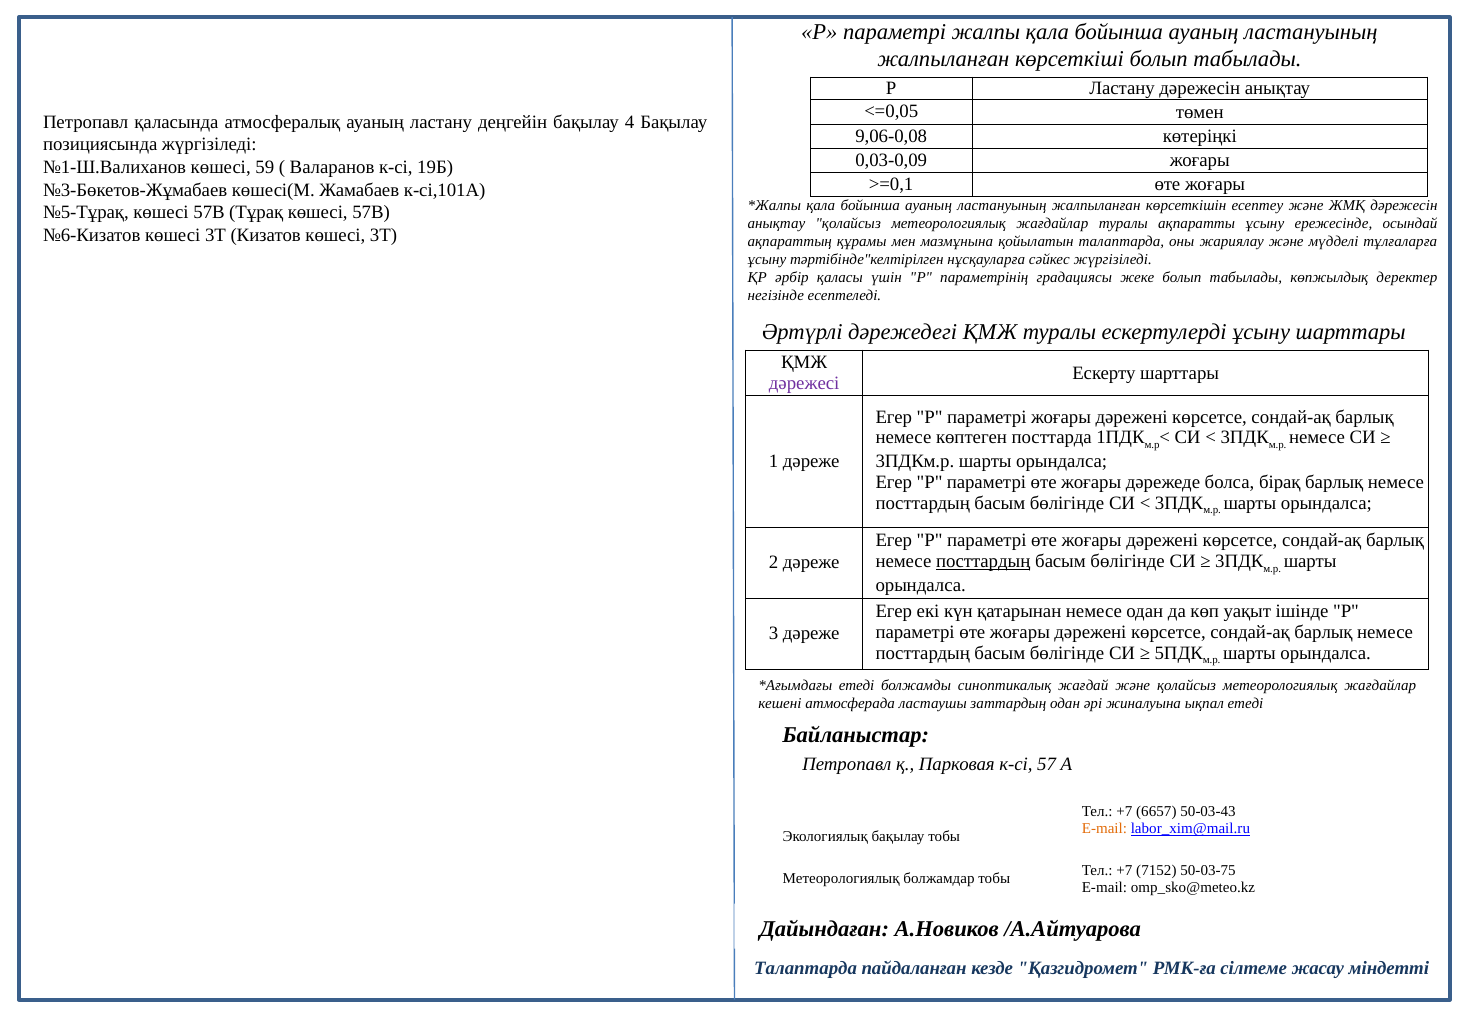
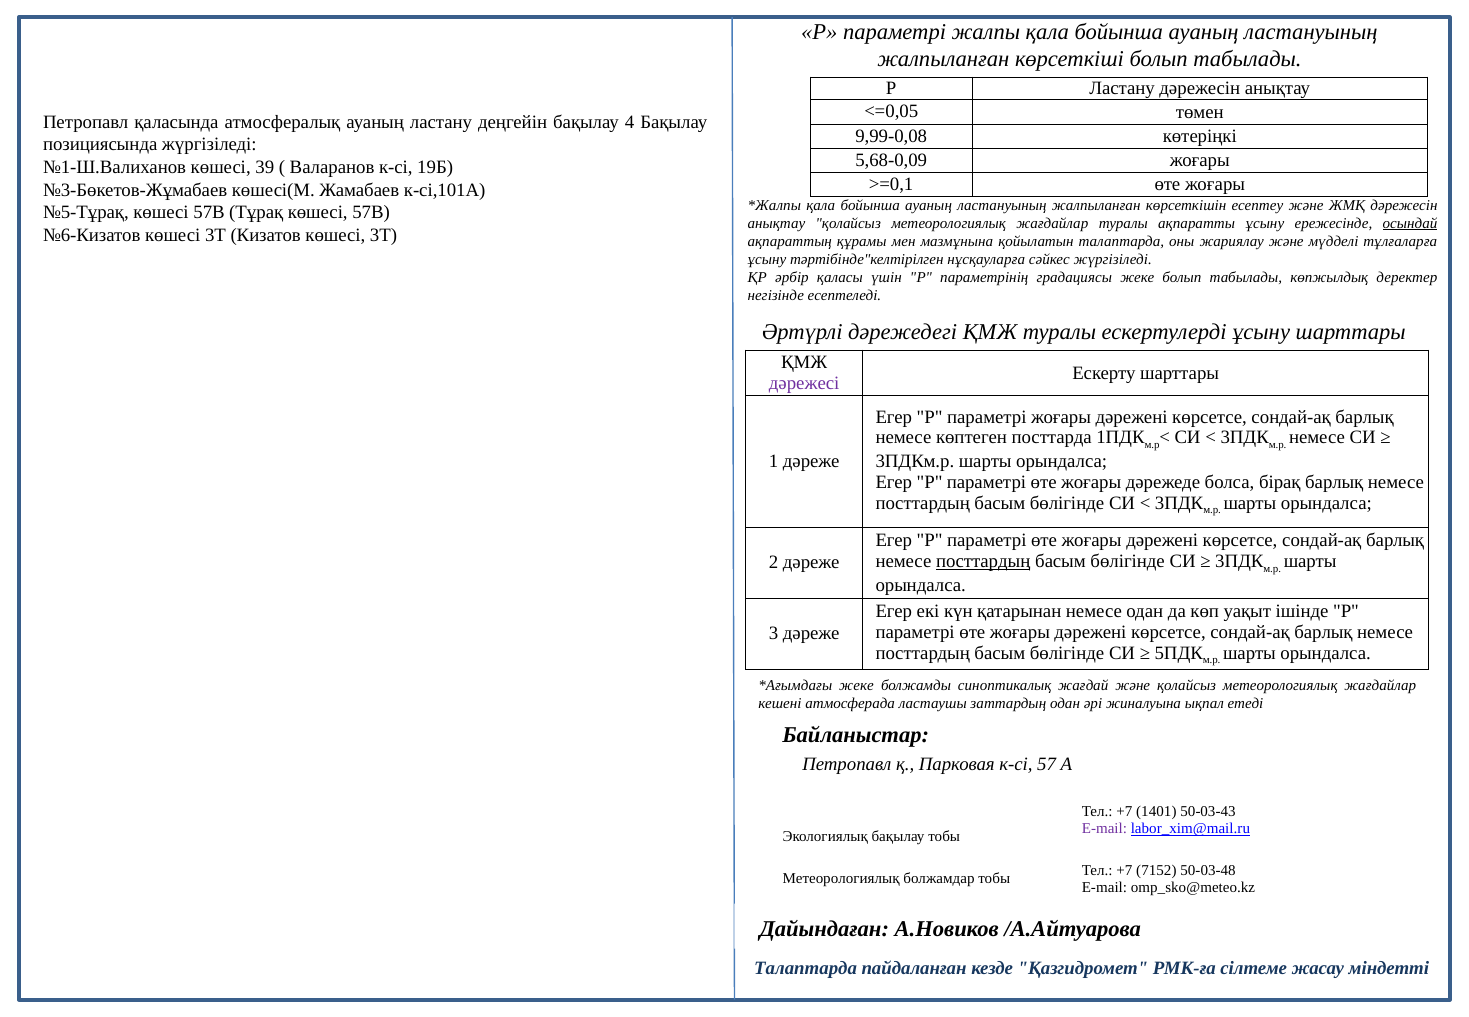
9,06-0,08: 9,06-0,08 -> 9,99-0,08 (891, 136)
0,03-0,09: 0,03-0,09 -> 5,68-0,09 (891, 160)
59: 59 -> 39 (265, 167)
осындай underline: none -> present (1410, 223)
етеді: етеді -> жеке (857, 685)
6657: 6657 -> 1401 (1156, 812)
E-mail colour: orange -> purple (1104, 829)
50-03-75: 50-03-75 -> 50-03-48 (1208, 871)
